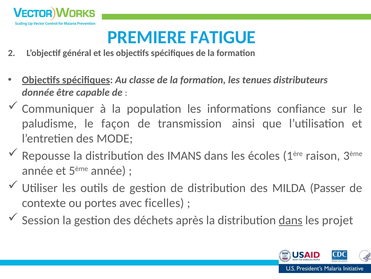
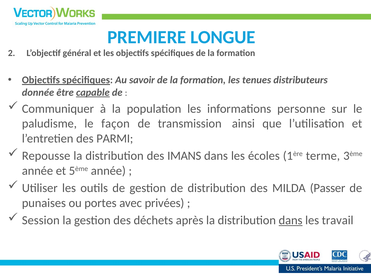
FATIGUE: FATIGUE -> LONGUE (223, 37)
classe: classe -> savoir (142, 80)
capable underline: none -> present (93, 92)
confiance: confiance -> personne (301, 108)
MODE: MODE -> PARMI (115, 138)
raison: raison -> terme (323, 155)
contexte: contexte -> punaises (44, 202)
ficelles: ficelles -> privées (164, 202)
projet: projet -> travail (338, 220)
